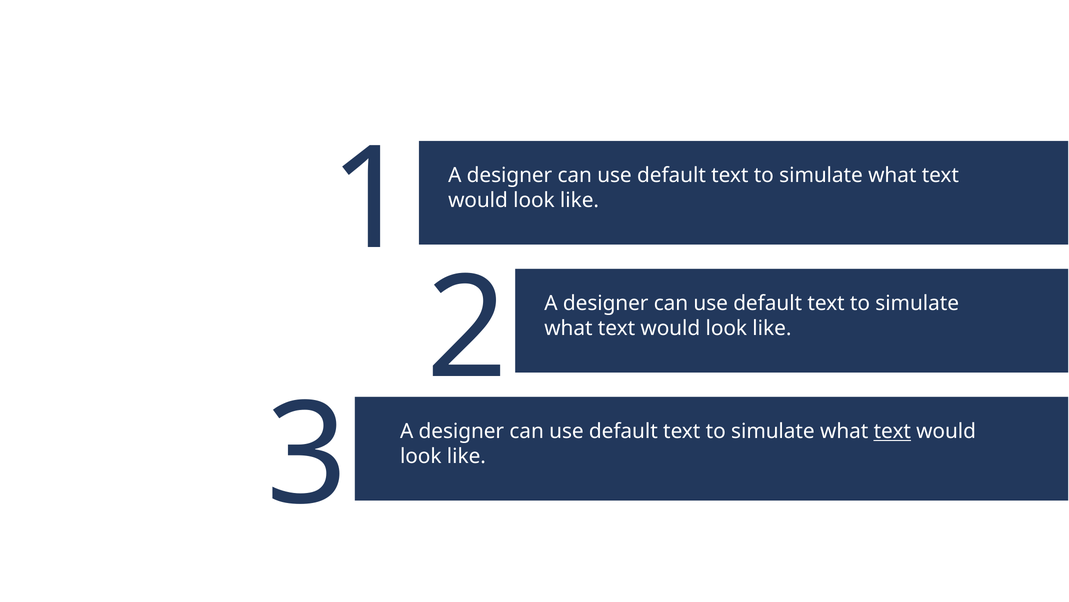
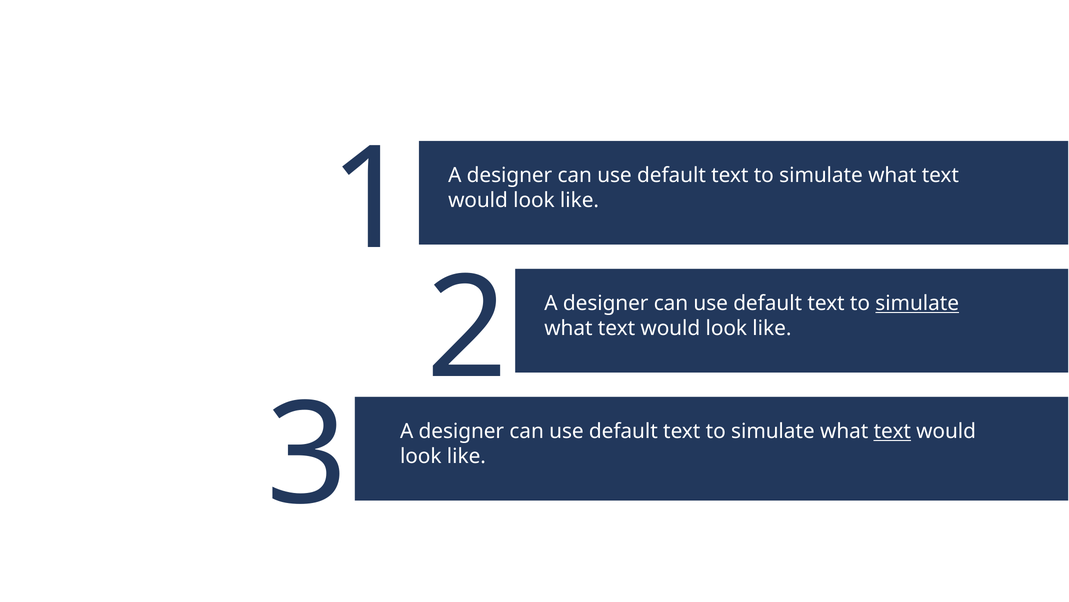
simulate underline: none -> present (917, 303)
